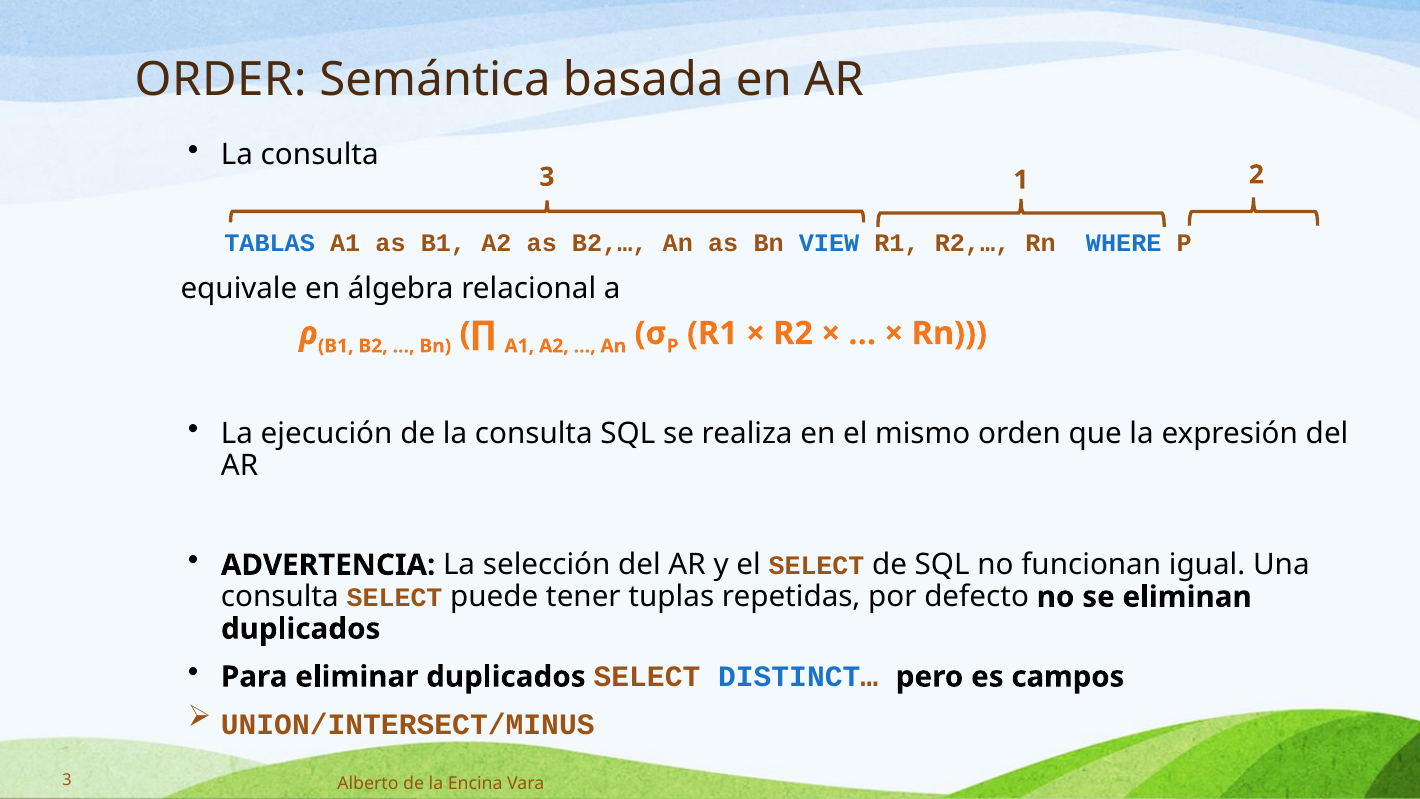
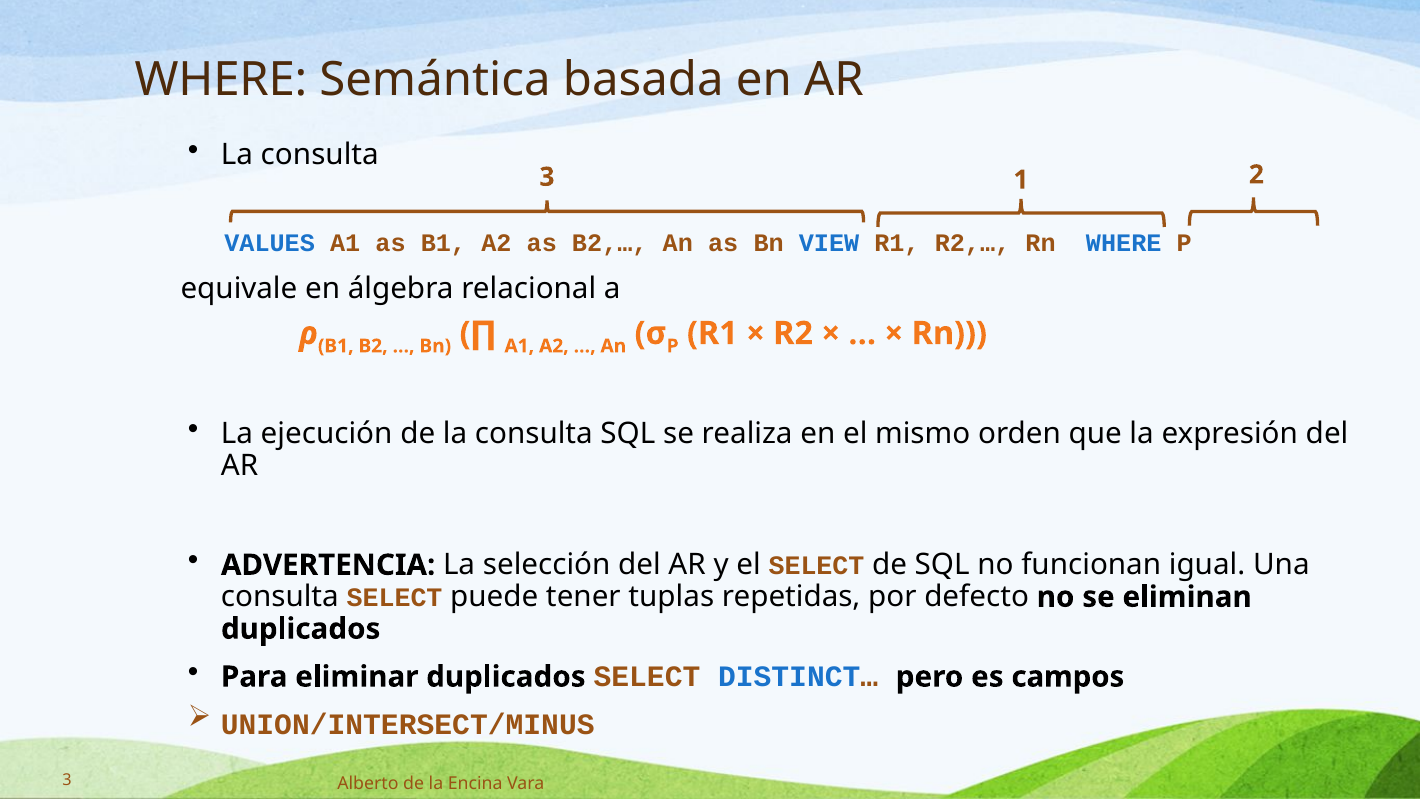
ORDER: ORDER -> WHERE (221, 80)
TABLAS: TABLAS -> VALUES (270, 243)
